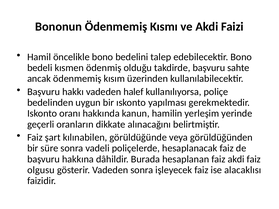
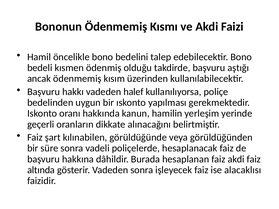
sahte: sahte -> aştığı (238, 68)
olgusu: olgusu -> altında (41, 170)
